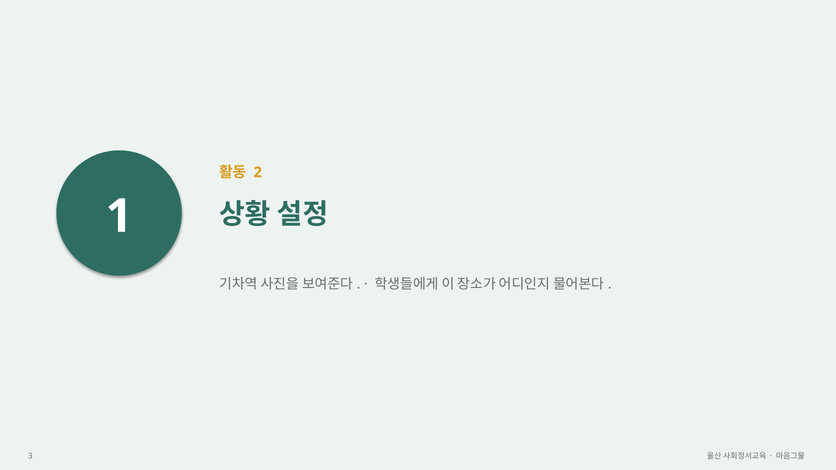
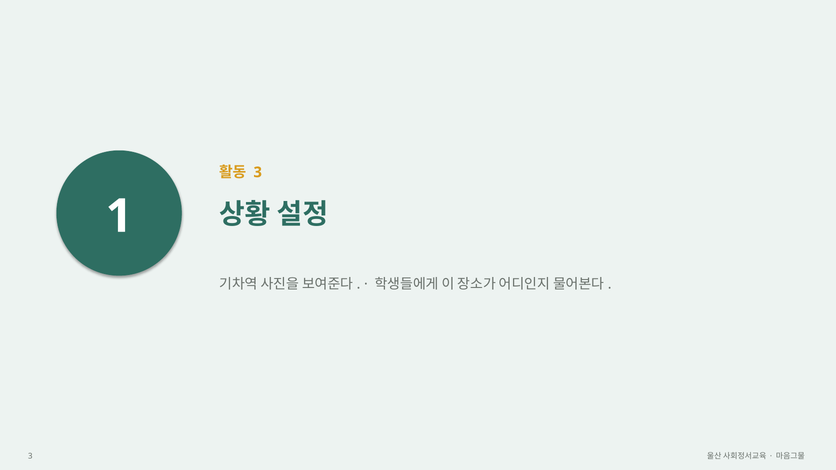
2: 2 -> 3 (258, 172)
